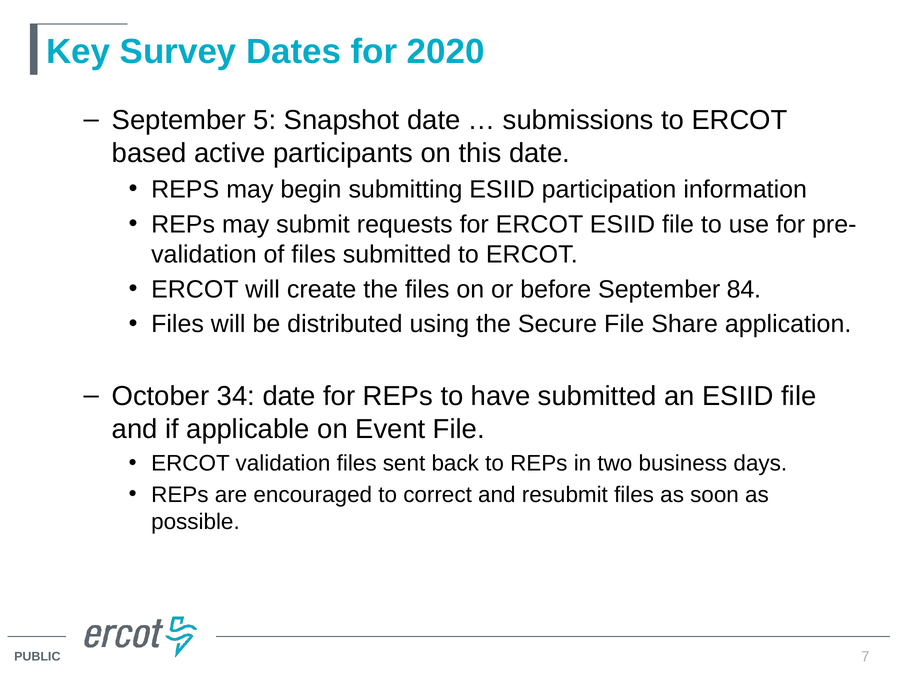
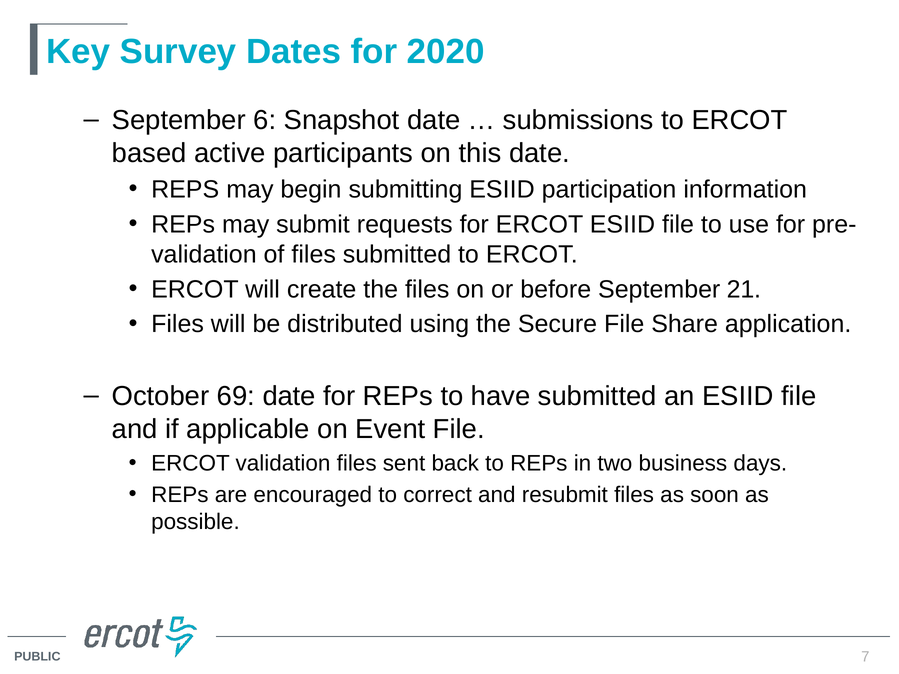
5: 5 -> 6 (265, 120)
84: 84 -> 21 (744, 289)
34: 34 -> 69 (236, 396)
